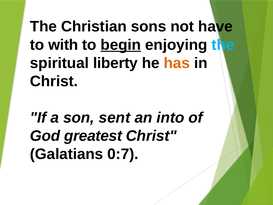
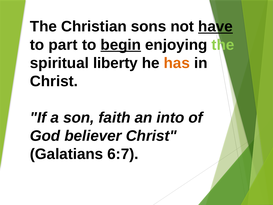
have underline: none -> present (215, 27)
with: with -> part (63, 45)
the colour: light blue -> light green (223, 45)
sent: sent -> faith (115, 118)
greatest: greatest -> believer (93, 136)
0:7: 0:7 -> 6:7 (123, 154)
